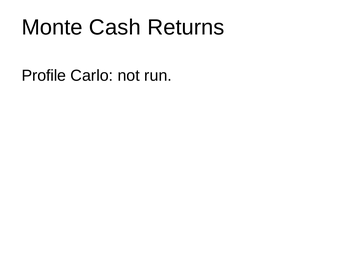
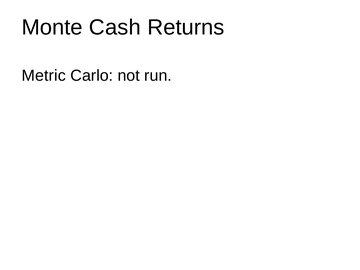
Profile: Profile -> Metric (44, 75)
